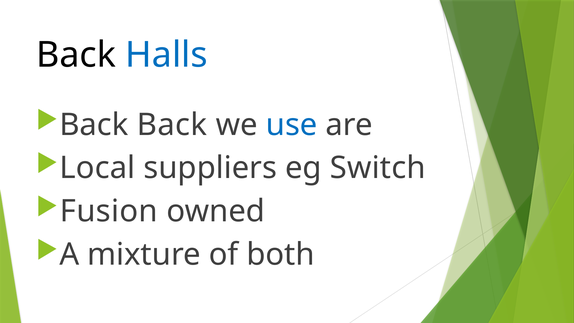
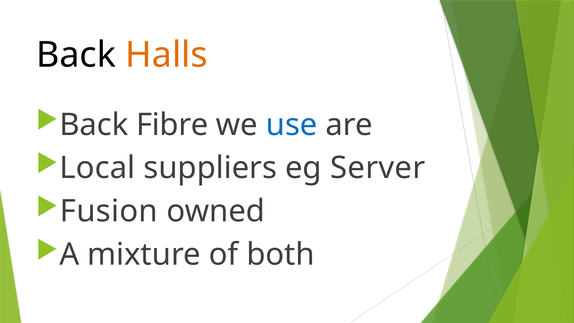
Halls colour: blue -> orange (167, 55)
Back Back: Back -> Fibre (172, 125)
Switch: Switch -> Server (378, 168)
